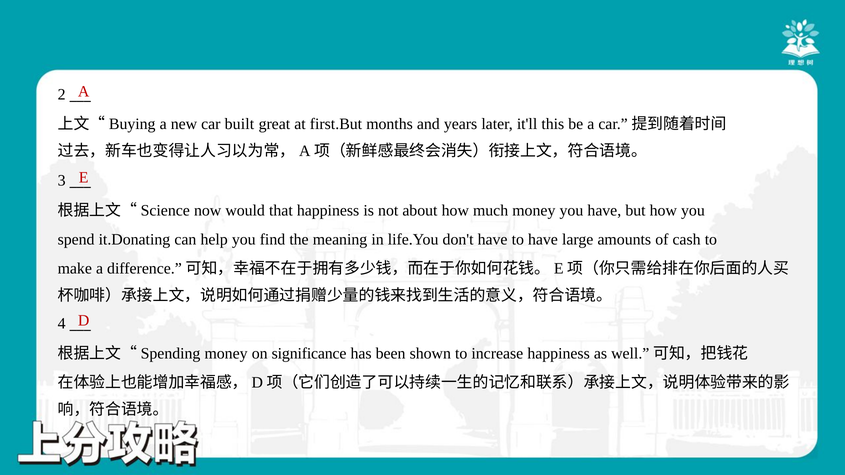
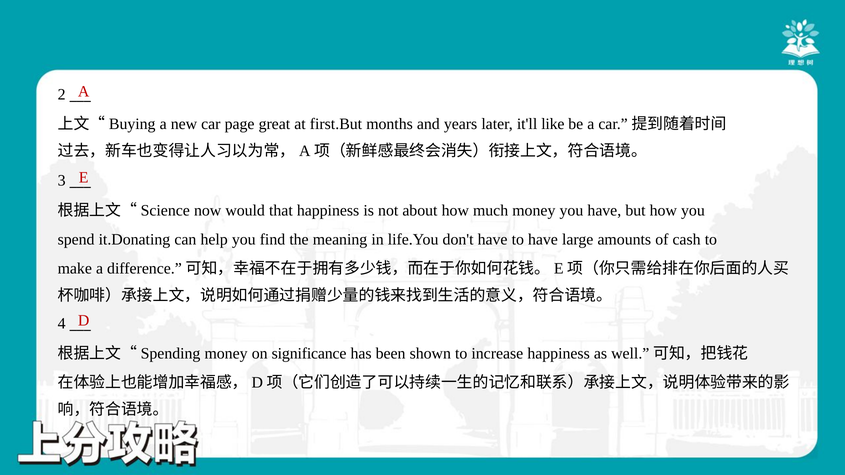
built: built -> page (240, 124)
this: this -> like (553, 124)
